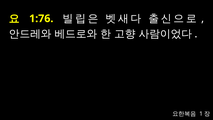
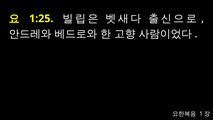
1:76: 1:76 -> 1:25 (41, 19)
